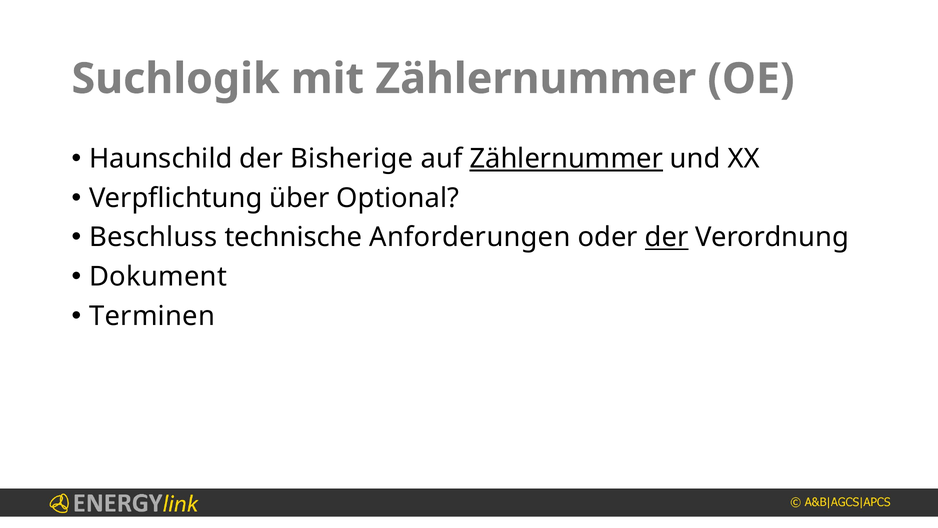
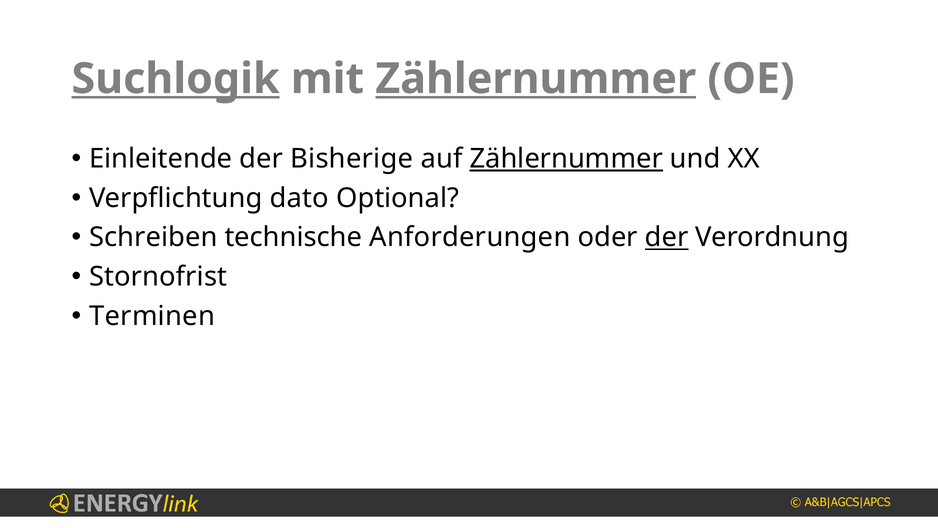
Suchlogik underline: none -> present (176, 79)
Zählernummer underline: none -> present (536, 79)
Haunschild: Haunschild -> Einleitende (161, 159)
über: über -> dato (299, 198)
Beschluss: Beschluss -> Schreiben (153, 237)
Dokument: Dokument -> Stornofrist (158, 277)
